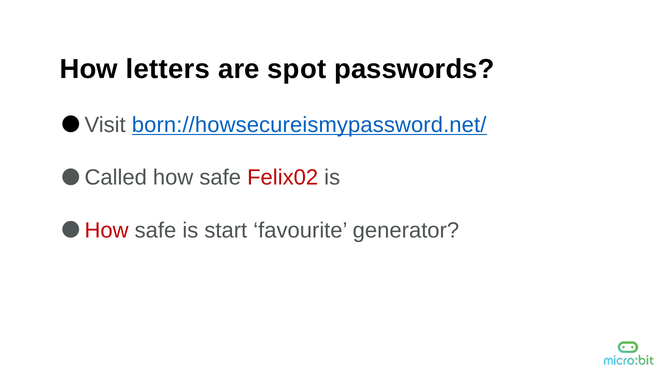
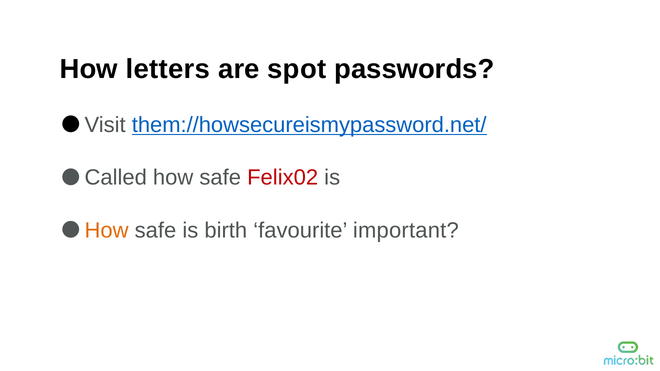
born://howsecureismypassword.net/: born://howsecureismypassword.net/ -> them://howsecureismypassword.net/ (309, 125)
How colour: red -> orange (107, 230)
start: start -> birth (226, 230)
generator: generator -> important (406, 230)
